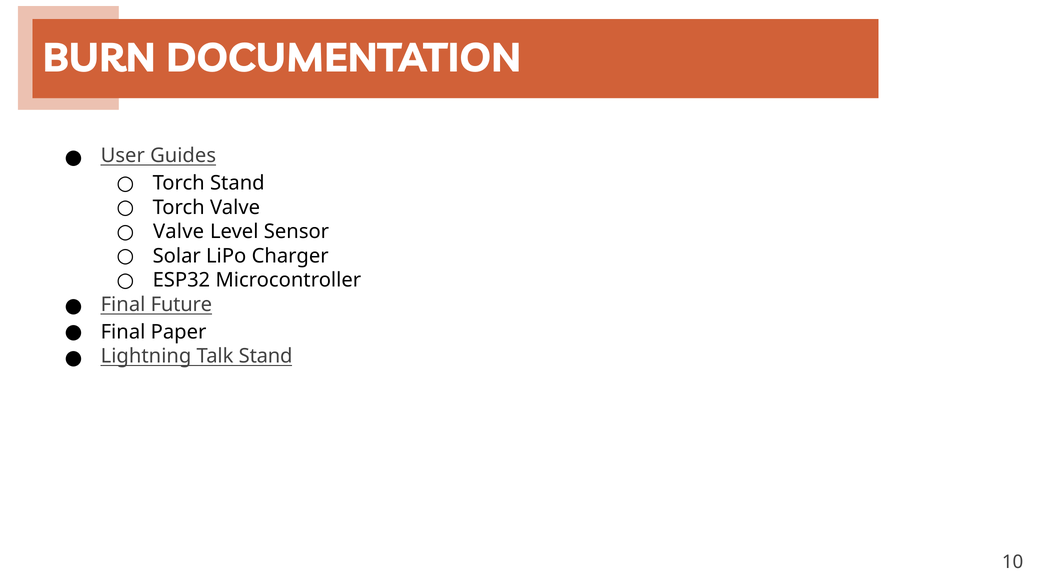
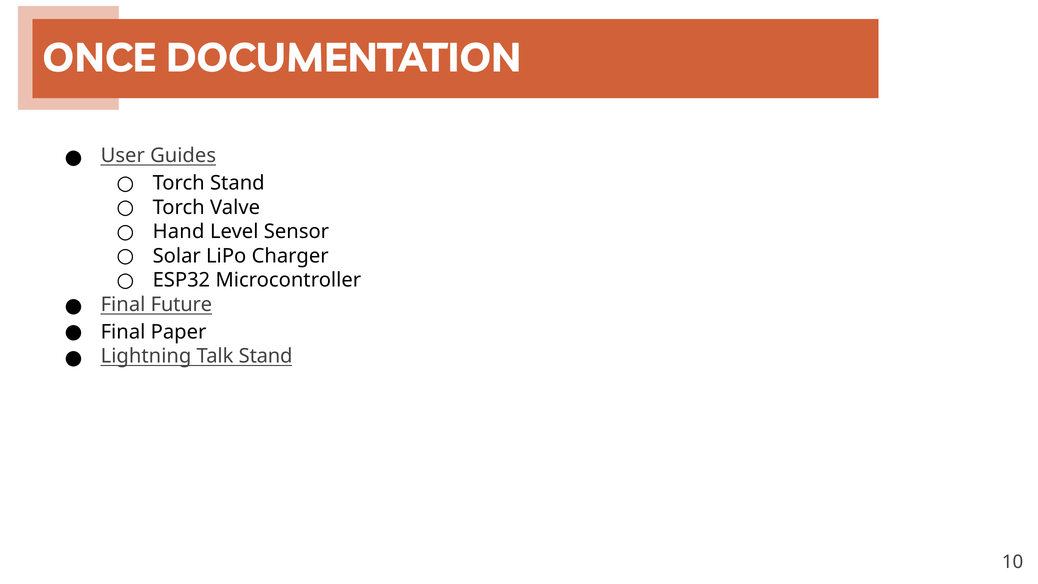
BURN: BURN -> ONCE (99, 58)
Valve: Valve -> Hand (179, 232)
